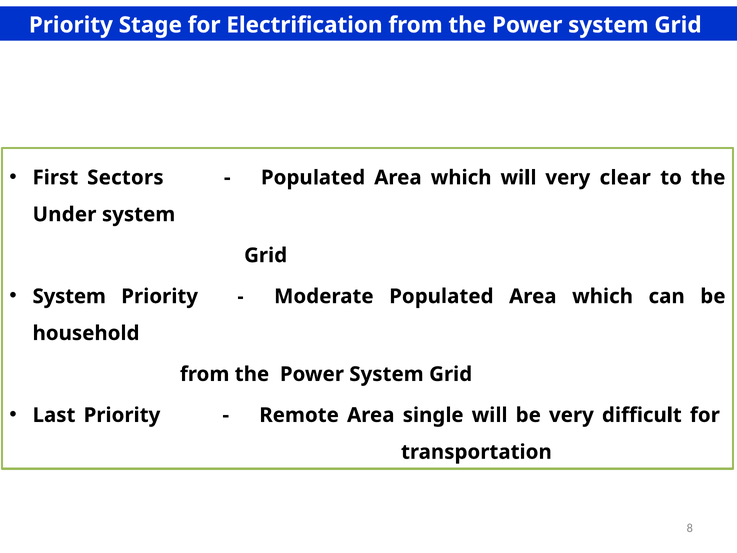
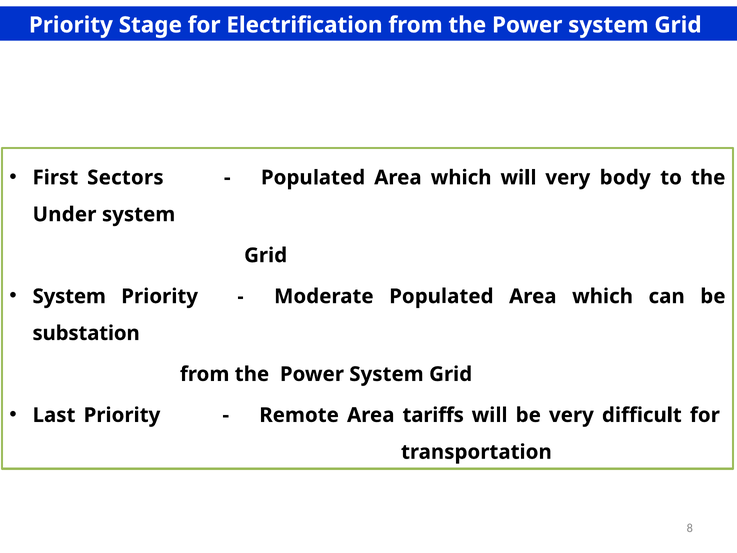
clear: clear -> body (625, 178)
household: household -> substation (86, 333)
single: single -> tariffs (433, 415)
